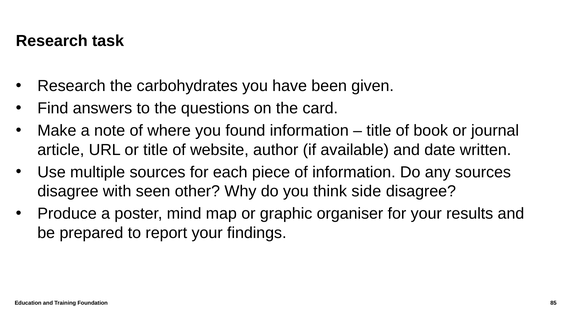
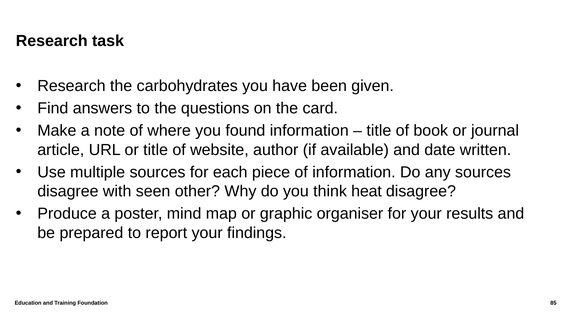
side: side -> heat (367, 191)
